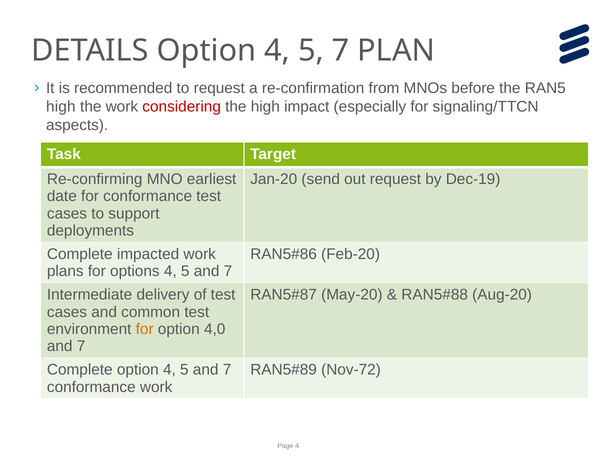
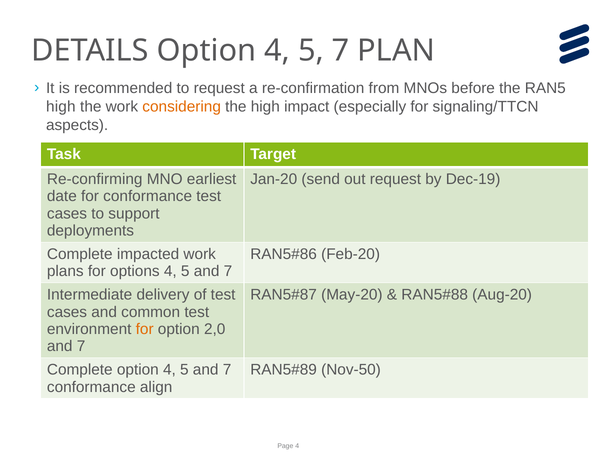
considering colour: red -> orange (182, 107)
4,0: 4,0 -> 2,0 (215, 329)
Nov-72: Nov-72 -> Nov-50 (351, 370)
conformance work: work -> align (156, 387)
